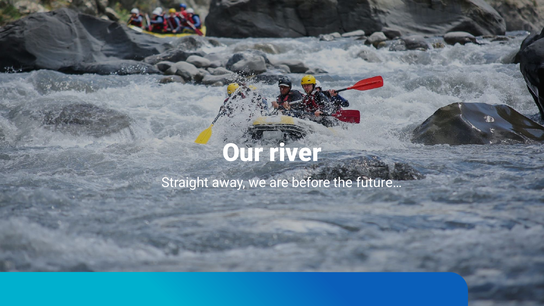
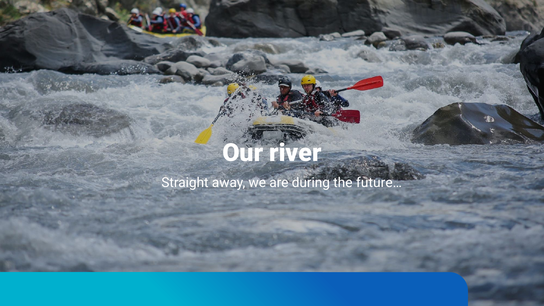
before: before -> during (311, 183)
